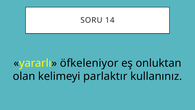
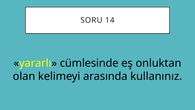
öfkeleniyor: öfkeleniyor -> cümlesinde (89, 63)
parlaktır: parlaktır -> arasında (105, 76)
